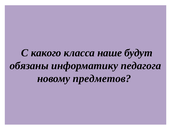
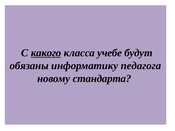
какого underline: none -> present (46, 53)
наше: наше -> учебе (110, 53)
предметов: предметов -> стандарта (102, 79)
